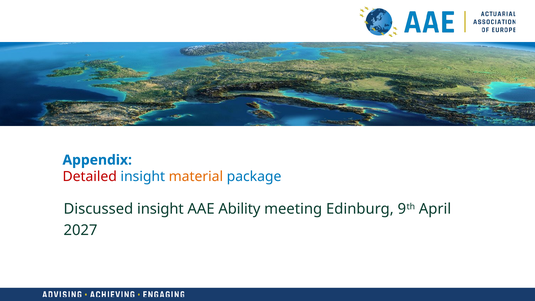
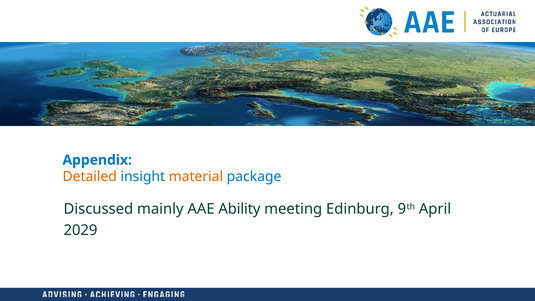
Detailed colour: red -> orange (90, 177)
Discussed insight: insight -> mainly (160, 209)
2027: 2027 -> 2029 (80, 230)
